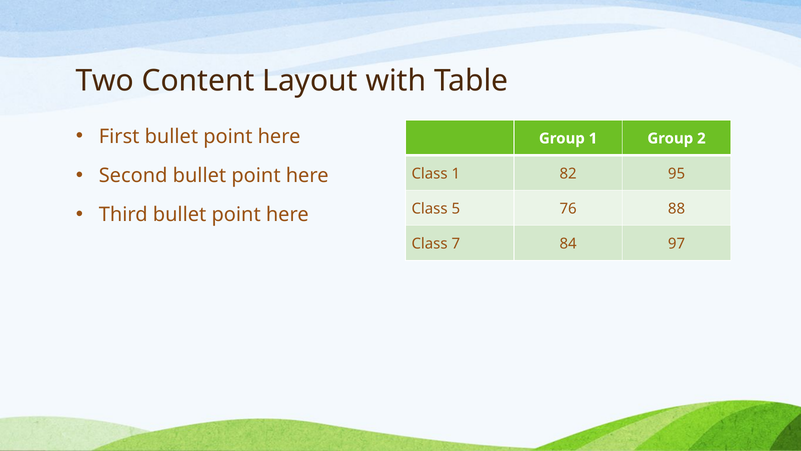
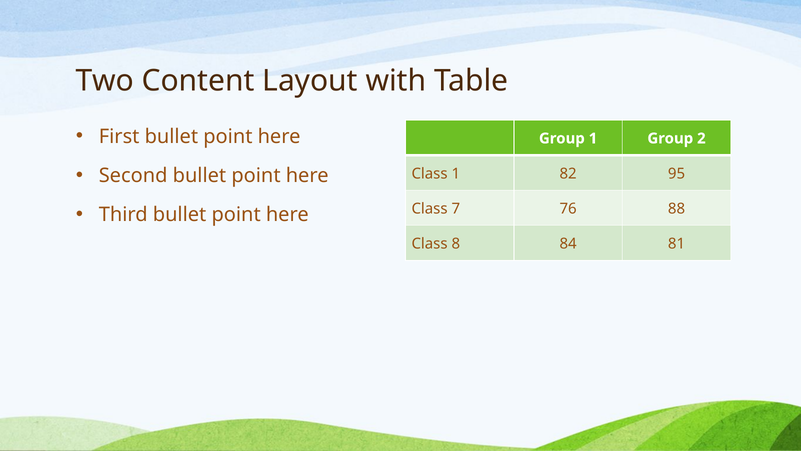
5: 5 -> 7 (456, 208)
7: 7 -> 8 (456, 244)
97: 97 -> 81 (677, 244)
